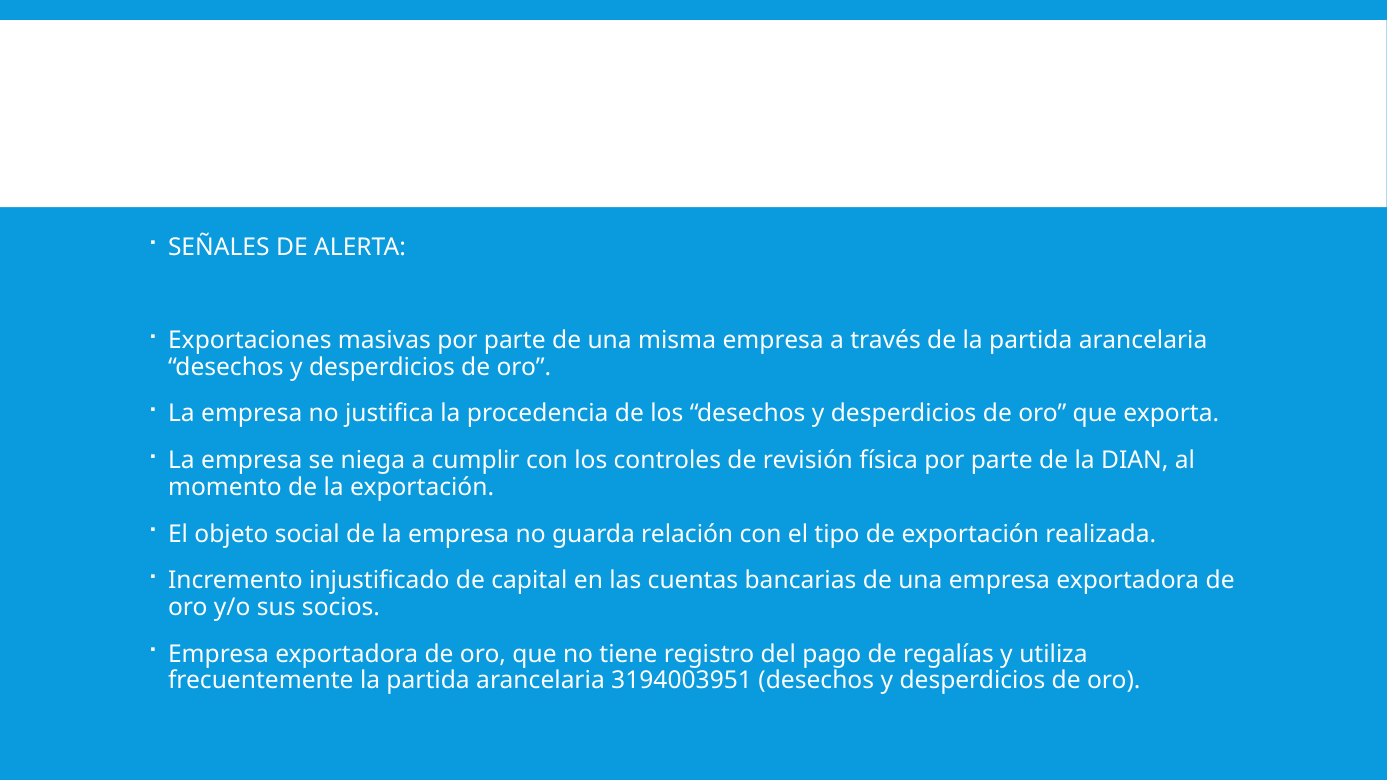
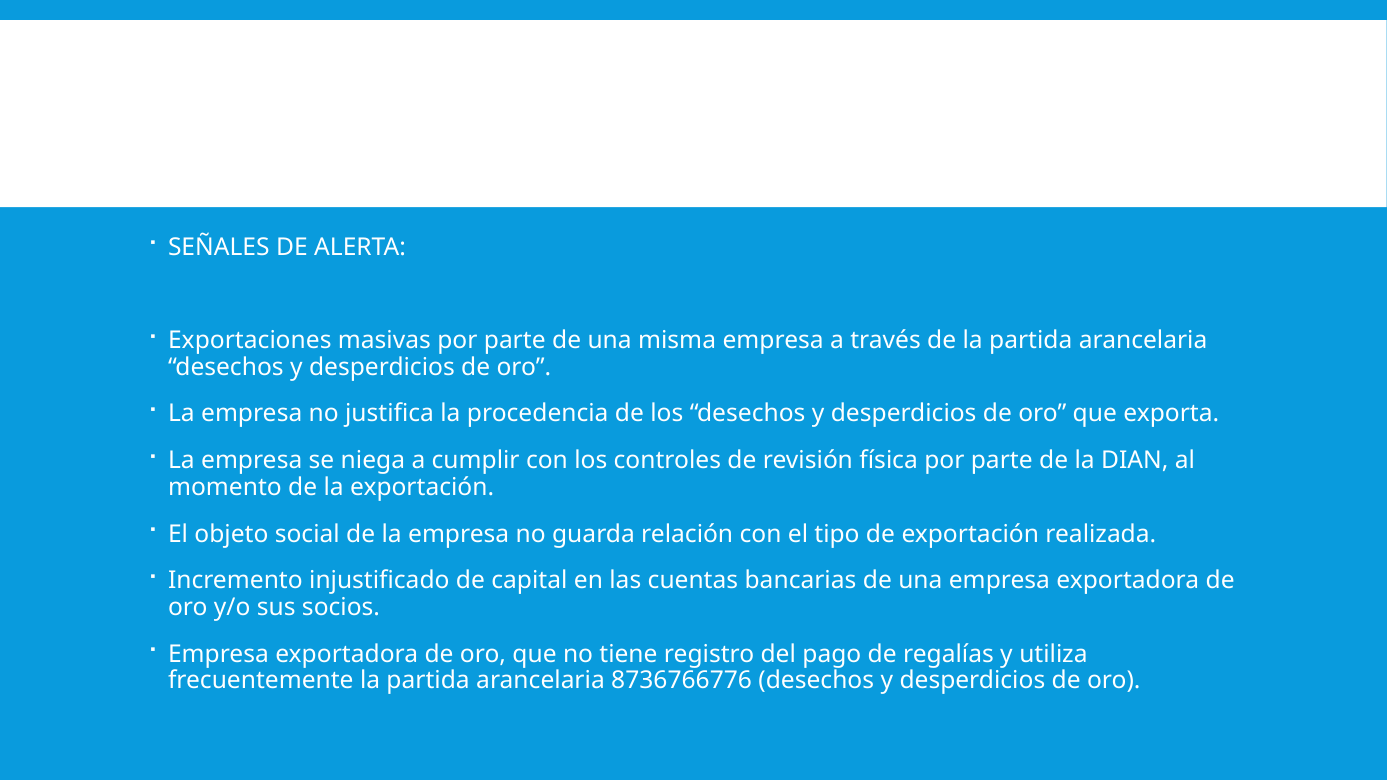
3194003951: 3194003951 -> 8736766776 (682, 681)
